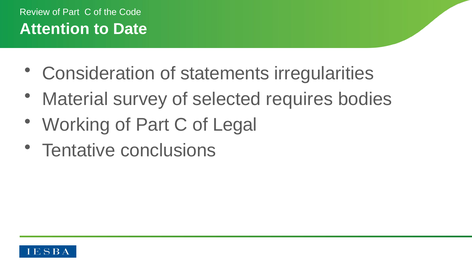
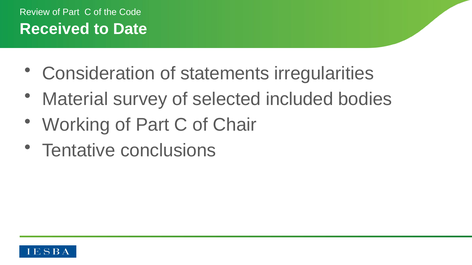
Attention: Attention -> Received (55, 29)
requires: requires -> included (300, 99)
Legal: Legal -> Chair (235, 125)
